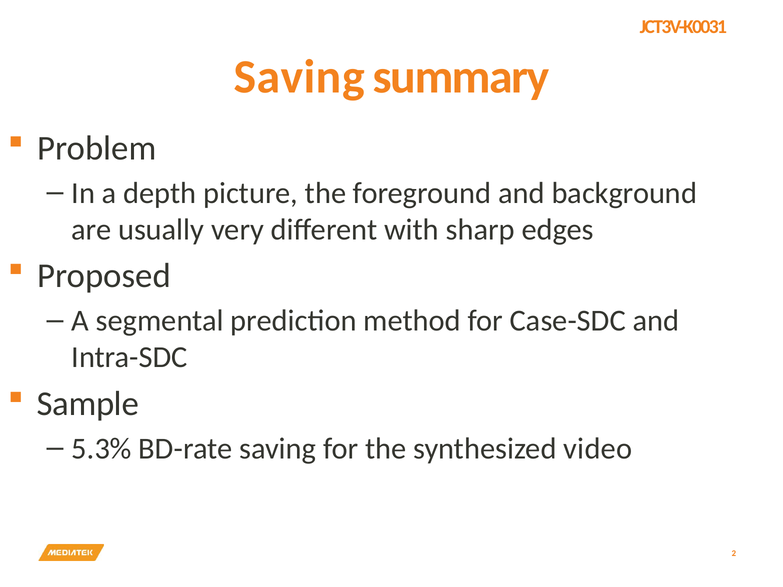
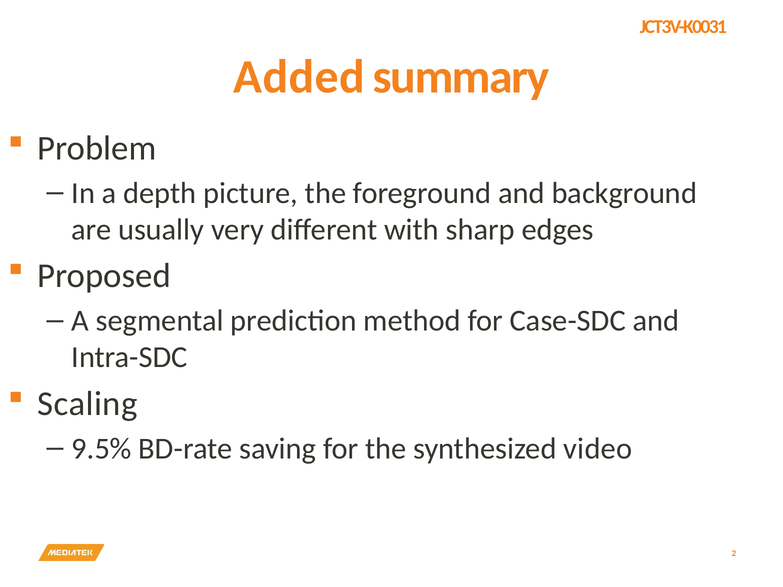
Saving: Saving -> Added (299, 77)
Sample: Sample -> Scaling (87, 404)
5.3%: 5.3% -> 9.5% (102, 449)
